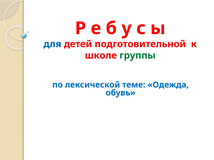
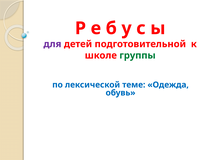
для colour: blue -> purple (52, 44)
